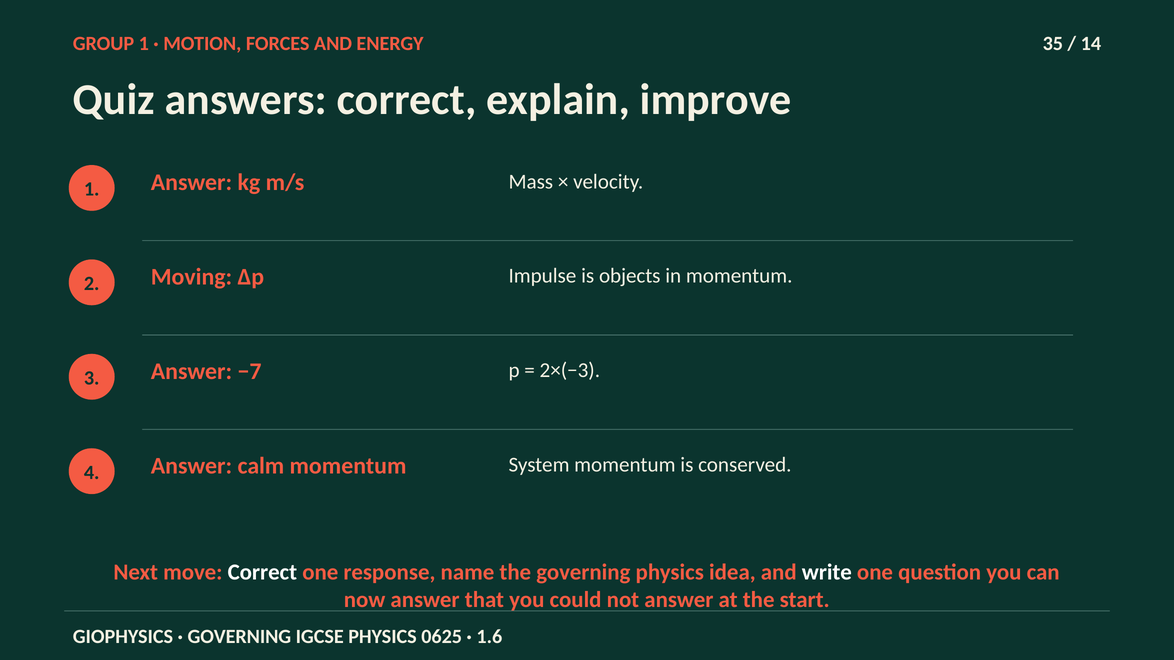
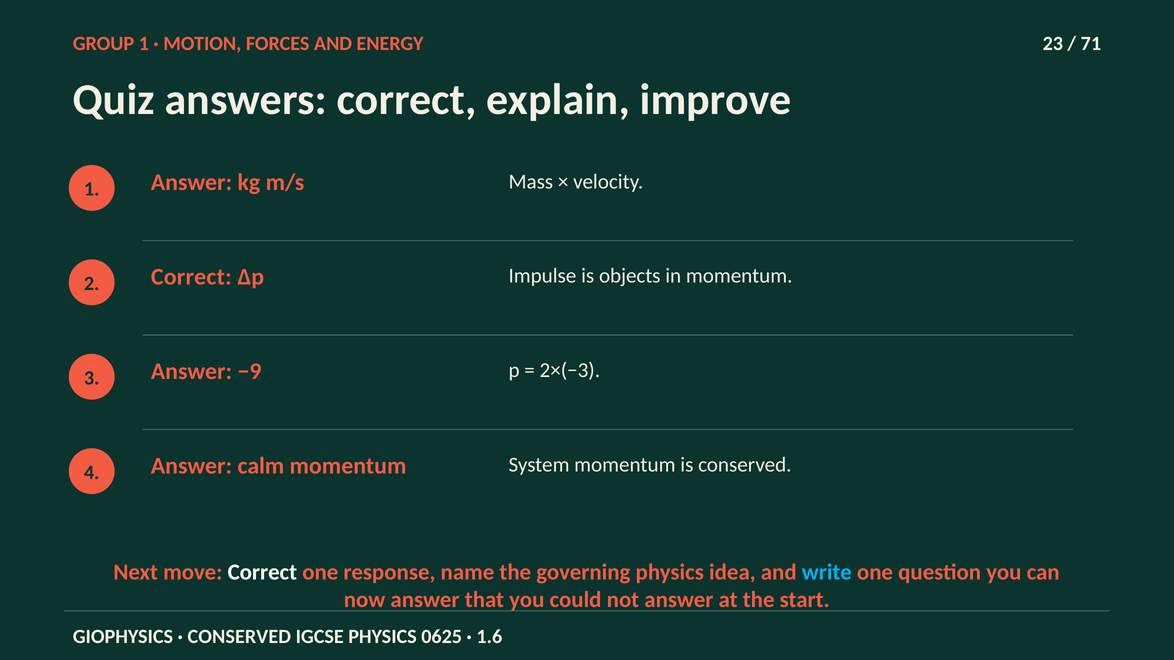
35: 35 -> 23 (1053, 44)
14: 14 -> 71 (1091, 44)
2 Moving: Moving -> Correct (191, 277)
−7: −7 -> −9 (250, 372)
write colour: white -> light blue (827, 573)
GOVERNING: GOVERNING -> CONSERVED (239, 637)
